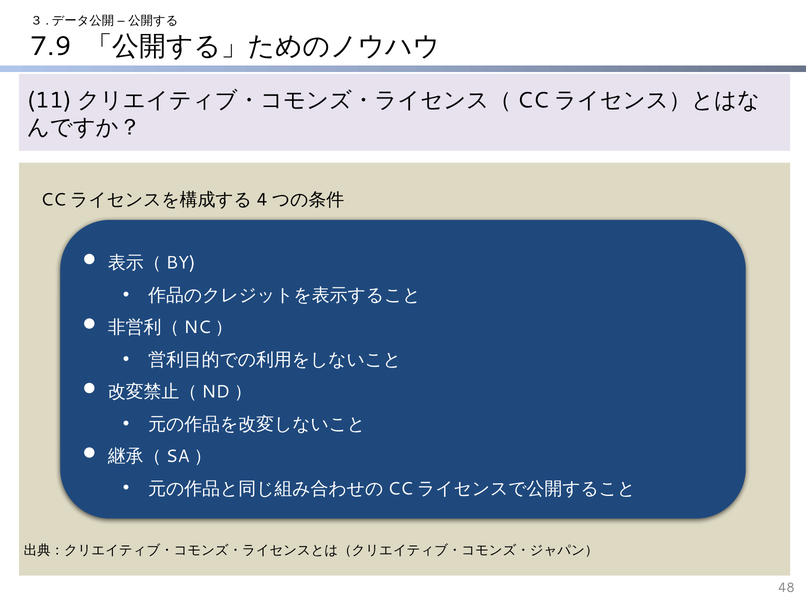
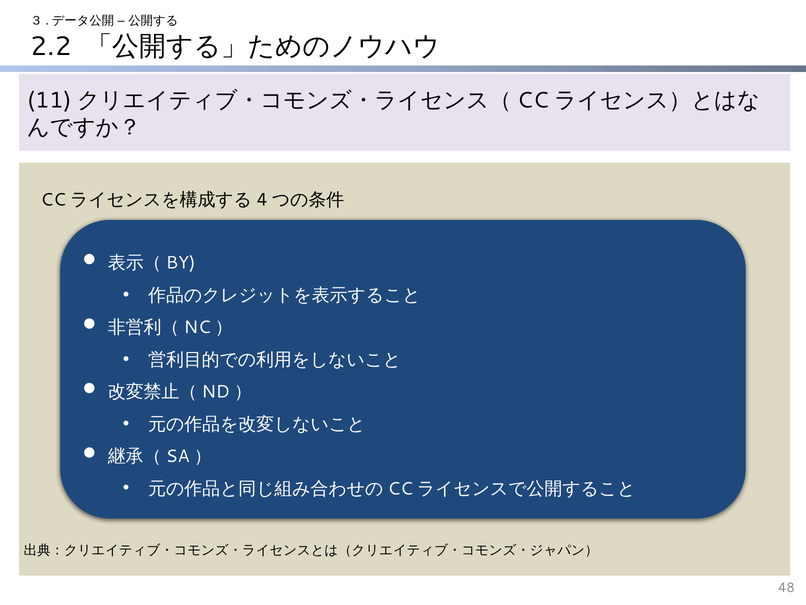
7.9: 7.9 -> 2.2 (51, 46)
